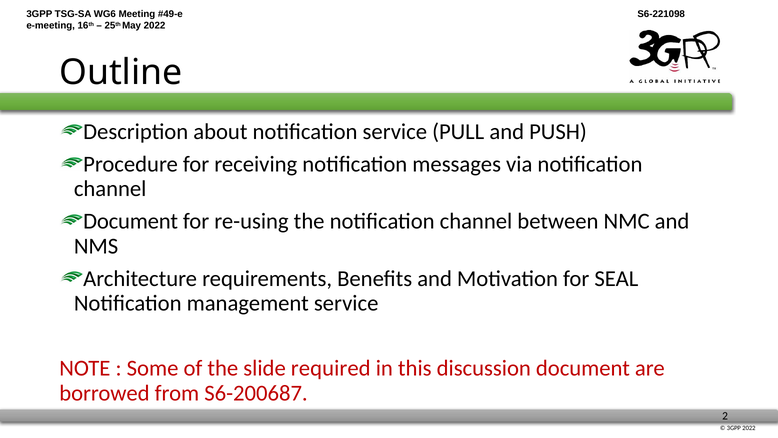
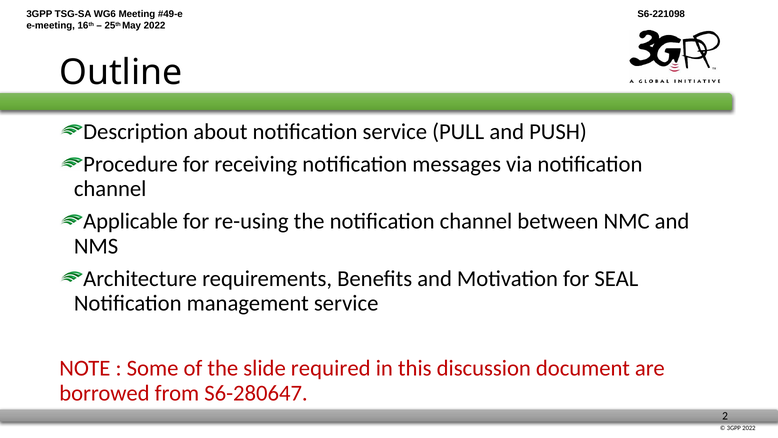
Document: Document -> Applicable (131, 221)
S6-200687: S6-200687 -> S6-280647 (256, 393)
